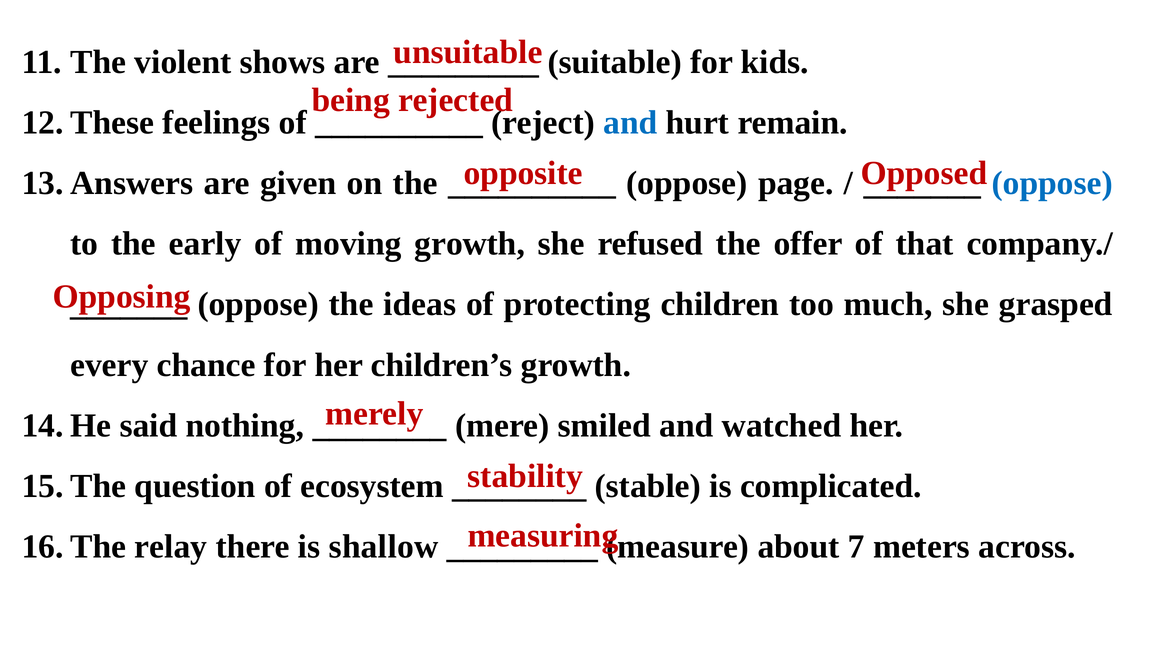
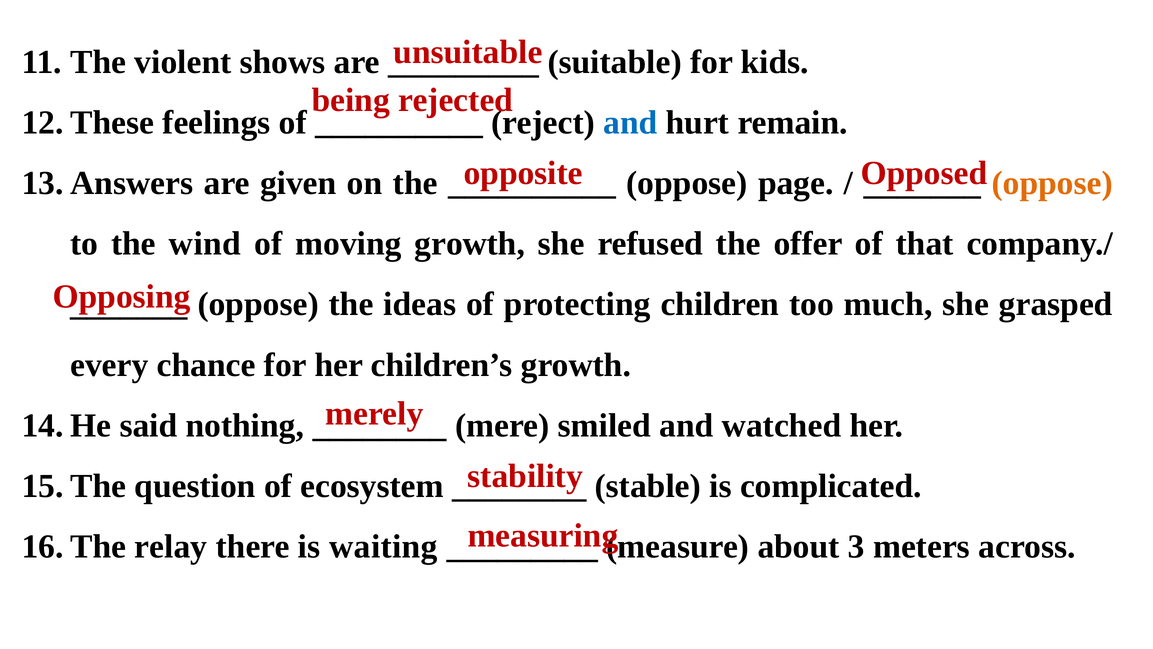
oppose colour: blue -> orange (1052, 183)
early: early -> wind (205, 244)
shallow: shallow -> waiting (383, 546)
7: 7 -> 3 (856, 546)
